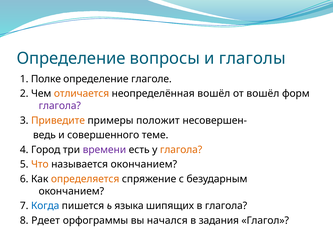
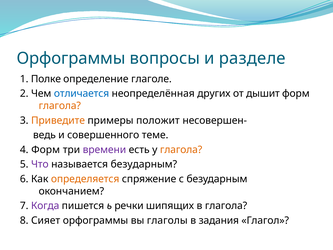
Определение: Определение -> Орфограммы (71, 58)
глаголы: глаголы -> разделе (252, 58)
отличается colour: orange -> blue (82, 94)
неопределённая вошёл: вошёл -> других (214, 94)
от вошёл: вошёл -> дышит (263, 94)
глагола colour: purple -> orange (60, 106)
4 Город: Город -> Форм (46, 150)
Что colour: orange -> purple (40, 164)
называется окончанием: окончанием -> безударным (144, 164)
Когда colour: blue -> purple (45, 206)
языка: языка -> речки (129, 206)
Рдеет: Рдеет -> Сияет (46, 220)
начался: начался -> глаголы (167, 220)
